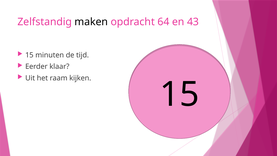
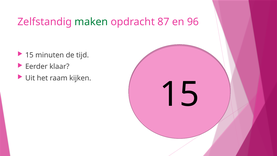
maken colour: black -> green (91, 22)
64: 64 -> 87 (163, 22)
43: 43 -> 96 (193, 22)
